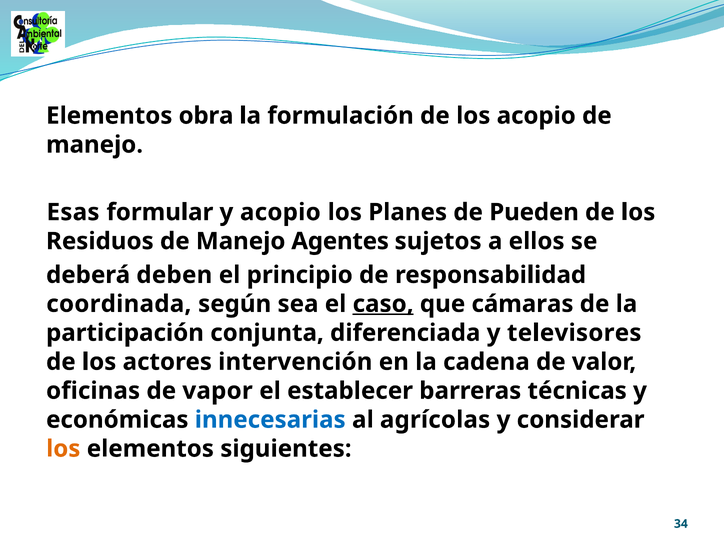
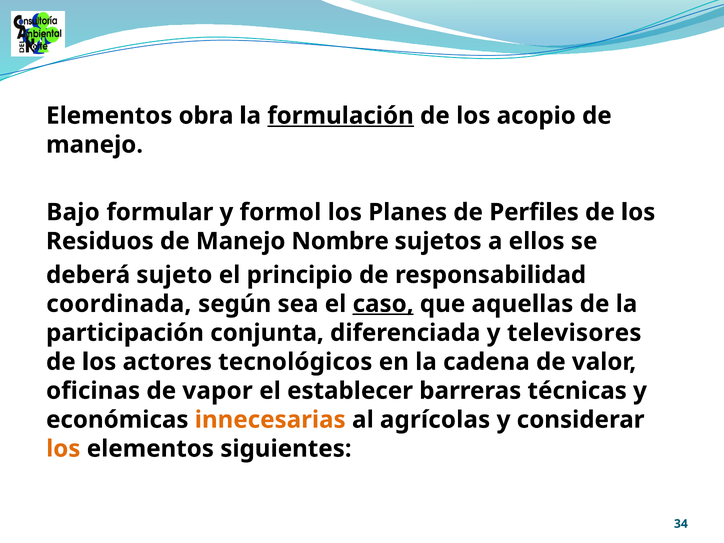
formulación underline: none -> present (341, 116)
Esas: Esas -> Bajo (73, 212)
y acopio: acopio -> formol (280, 212)
Pueden: Pueden -> Perfiles (534, 212)
Agentes: Agentes -> Nombre (340, 241)
deben: deben -> sujeto (174, 275)
cámaras: cámaras -> aquellas (522, 304)
intervención: intervención -> tecnológicos (295, 362)
innecesarias colour: blue -> orange (270, 420)
